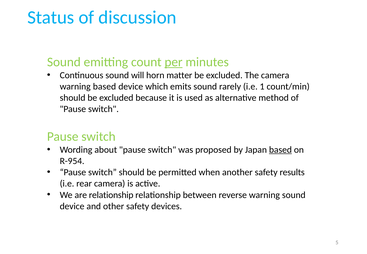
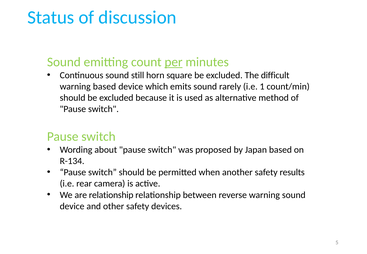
will: will -> still (138, 75)
matter: matter -> square (179, 75)
The camera: camera -> difficult (275, 75)
based underline: present -> none (280, 150)
R-954: R-954 -> R-134 (72, 161)
